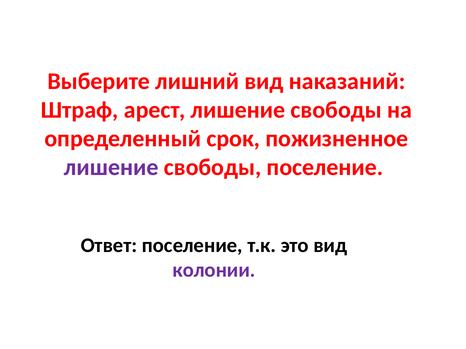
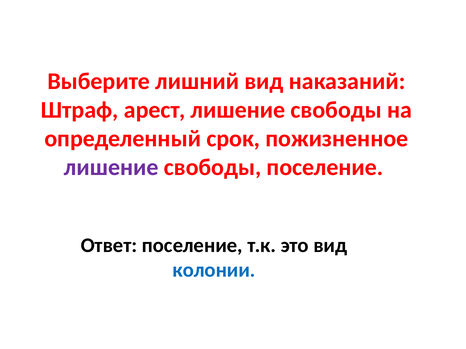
колонии colour: purple -> blue (214, 270)
